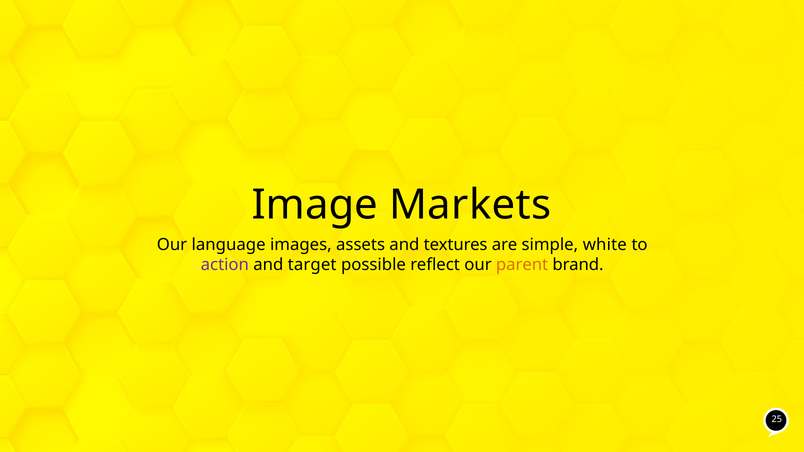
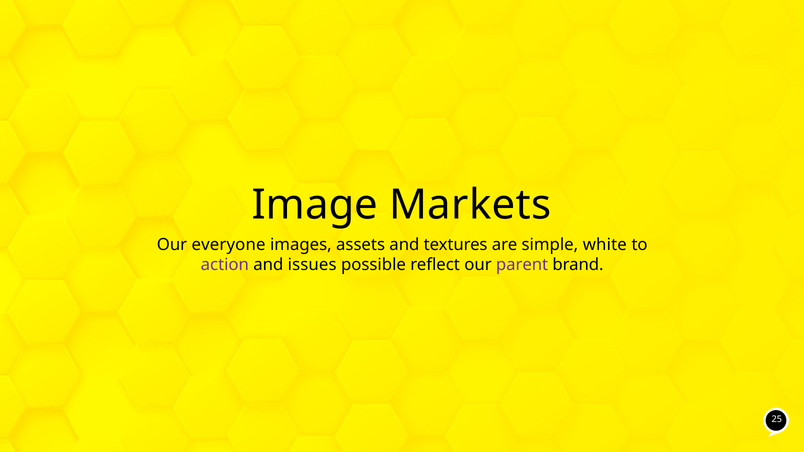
language: language -> everyone (229, 245)
target: target -> issues (312, 265)
parent colour: orange -> purple (522, 265)
